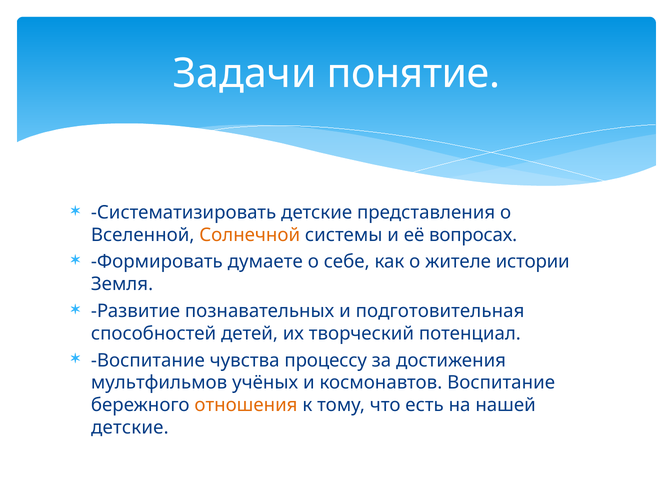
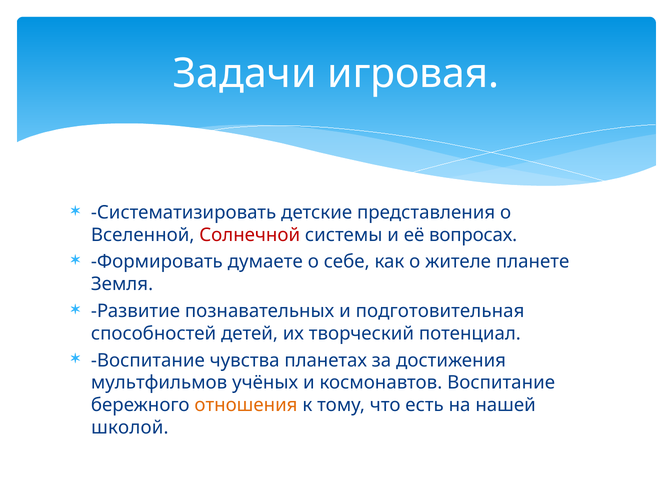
понятие: понятие -> игровая (413, 74)
Солнечной colour: orange -> red (250, 235)
истории: истории -> планете (533, 262)
процессу: процессу -> планетах (326, 360)
детские: детские -> школой (130, 428)
